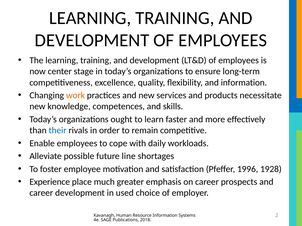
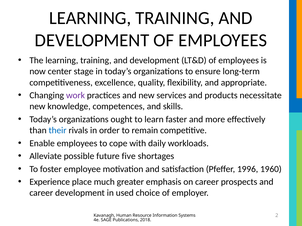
and information: information -> appropriate (244, 83)
work colour: orange -> purple (75, 96)
line: line -> five (129, 156)
1928: 1928 -> 1960 (271, 169)
